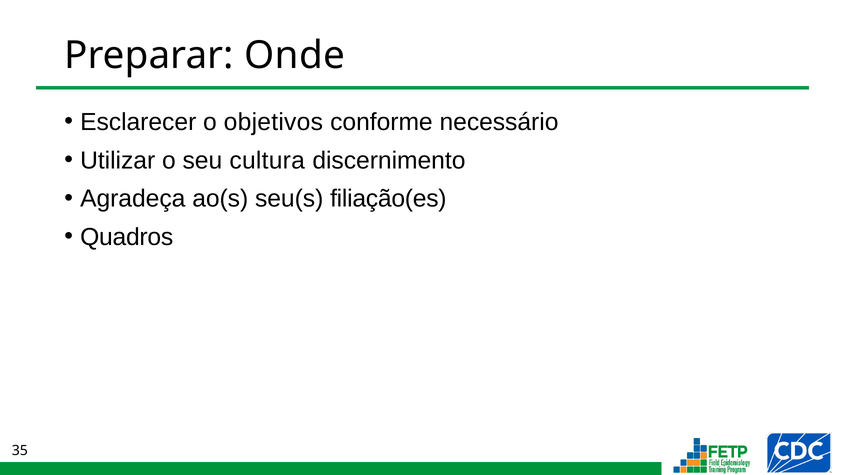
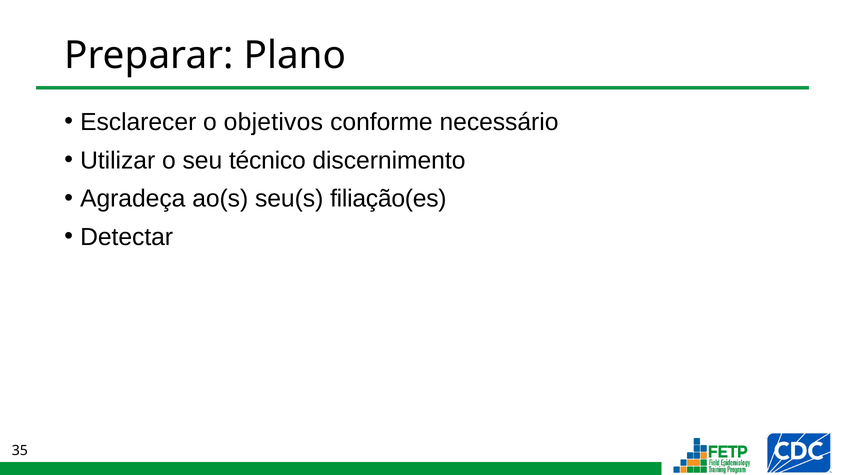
Onde: Onde -> Plano (295, 55)
cultura: cultura -> técnico (267, 161)
Quadros: Quadros -> Detectar (127, 237)
